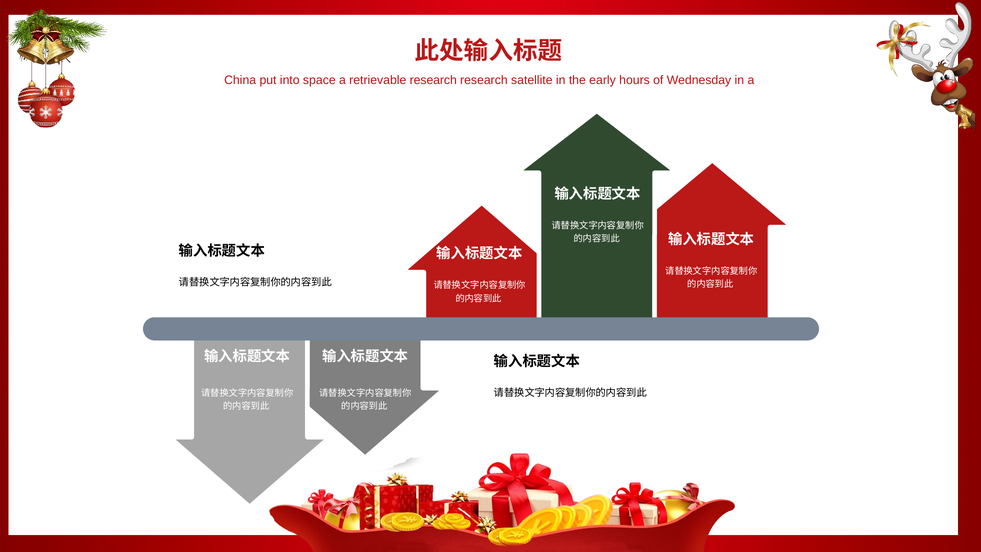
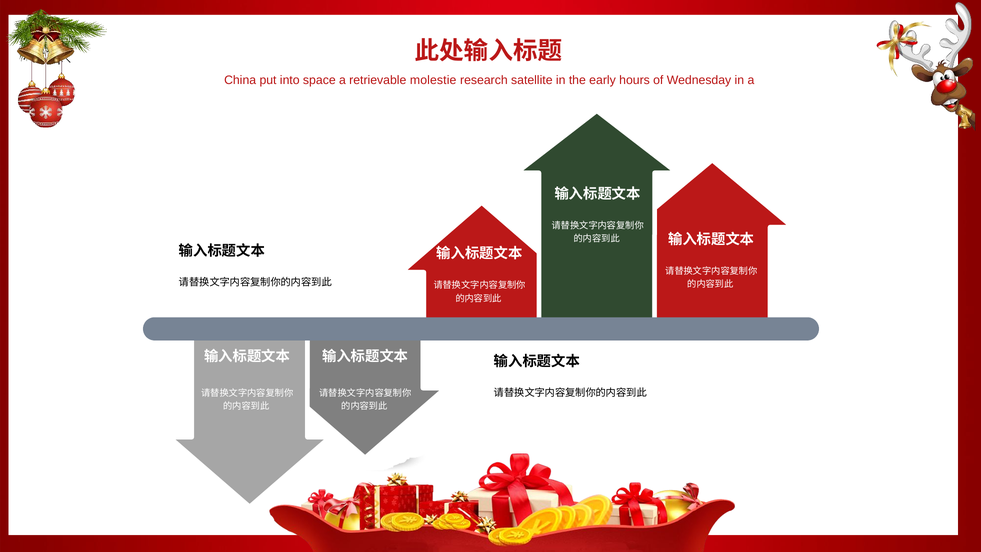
retrievable research: research -> molestie (433, 80)
